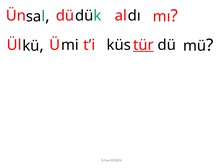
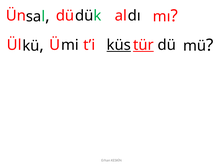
küs underline: none -> present (119, 45)
